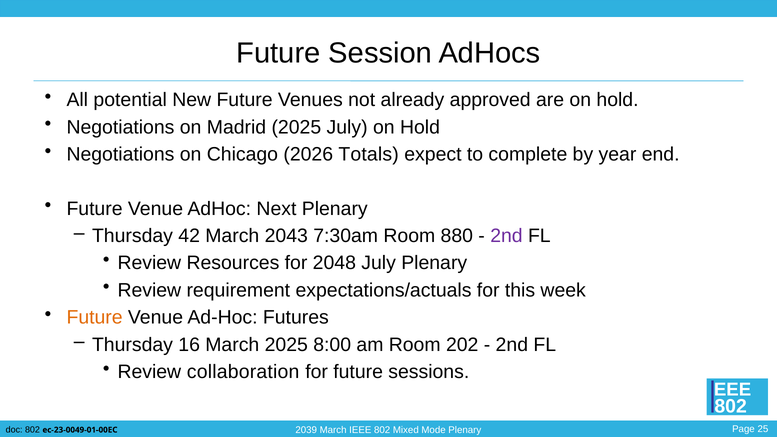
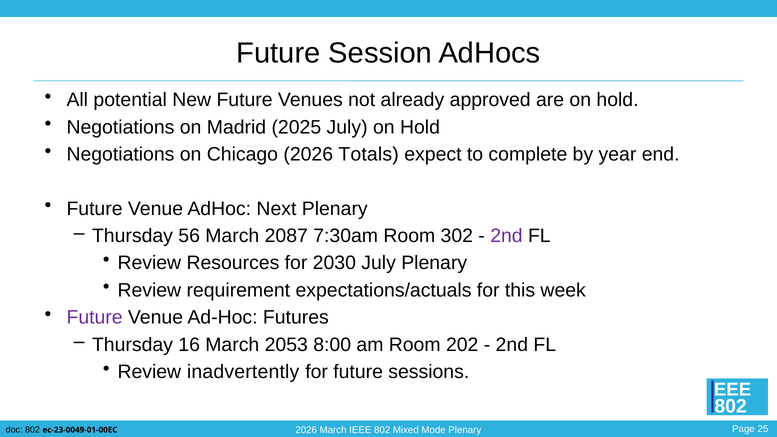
42: 42 -> 56 (189, 236)
2043: 2043 -> 2087 (286, 236)
880: 880 -> 302 (457, 236)
2048: 2048 -> 2030 (334, 263)
Future colour: orange -> purple (95, 317)
March 2025: 2025 -> 2053 (286, 345)
collaboration: collaboration -> inadvertently (243, 372)
2039: 2039 -> 2026 (306, 430)
